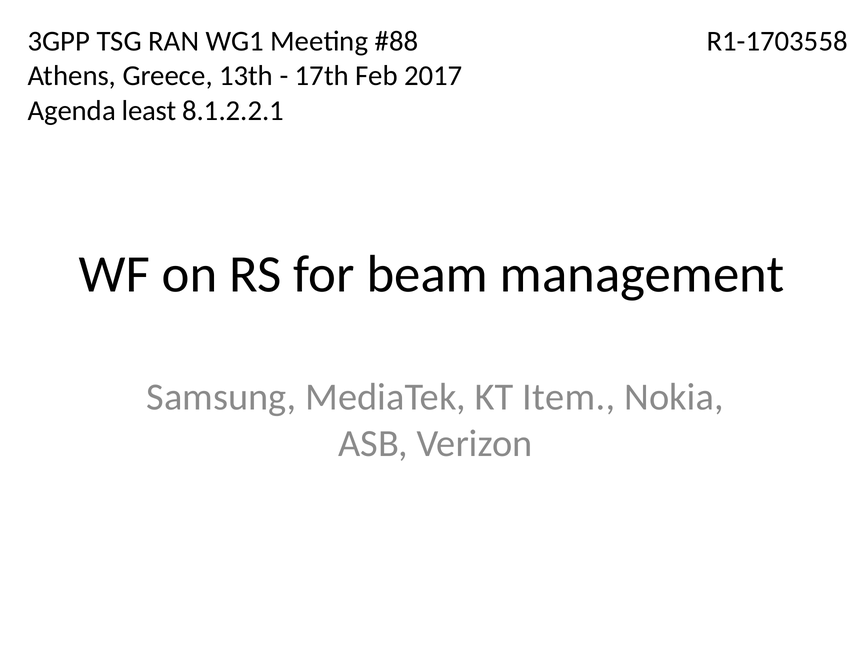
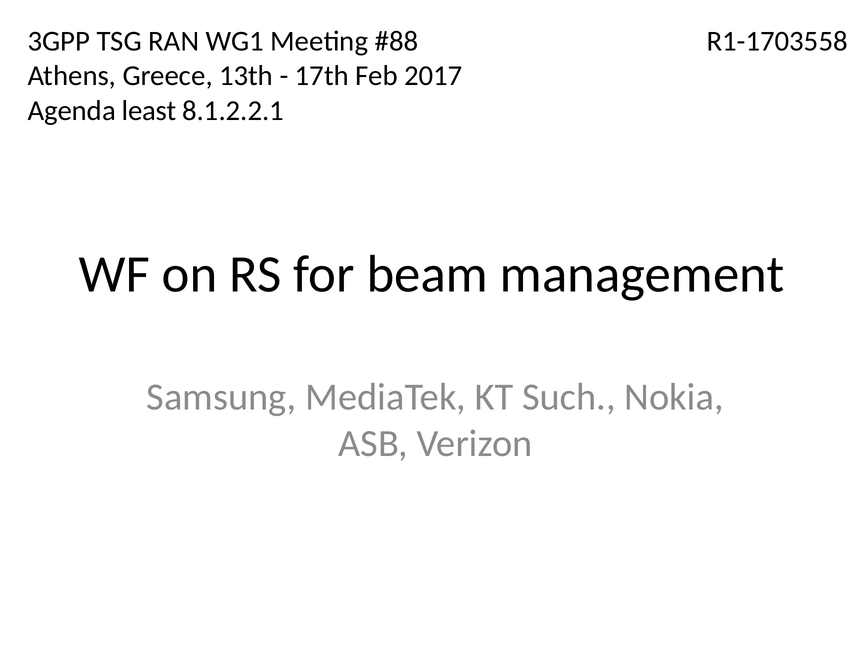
Item: Item -> Such (569, 397)
